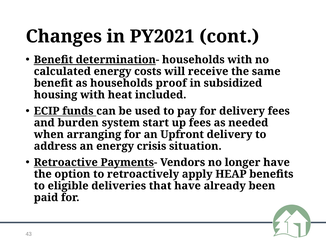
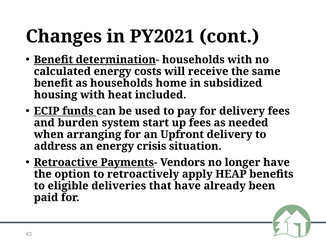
proof: proof -> home (171, 83)
